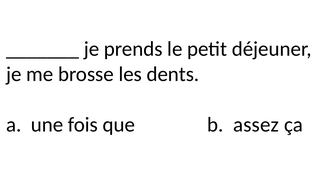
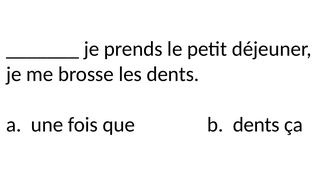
b assez: assez -> dents (256, 124)
